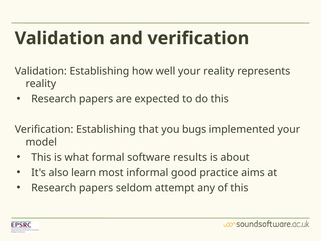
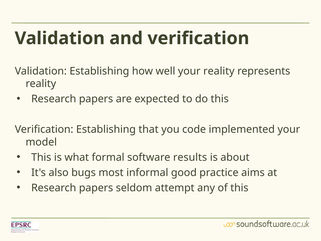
bugs: bugs -> code (194, 129)
learn: learn -> bugs (84, 172)
